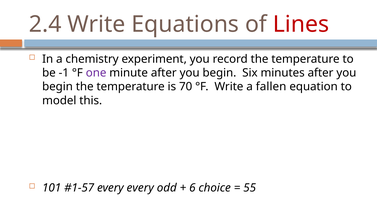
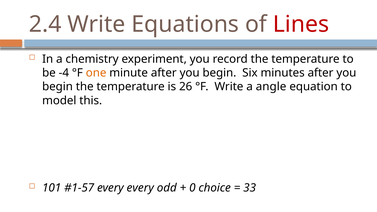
-1: -1 -> -4 (64, 73)
one colour: purple -> orange (96, 73)
70: 70 -> 26 (186, 87)
fallen: fallen -> angle (271, 87)
6: 6 -> 0 (192, 188)
55: 55 -> 33 (250, 188)
